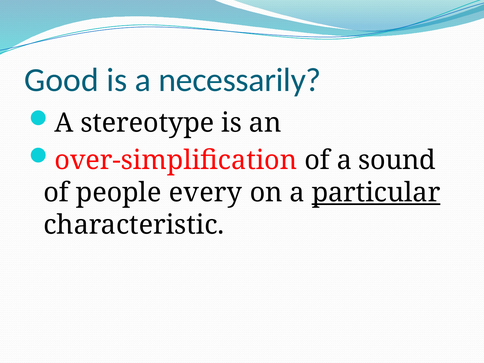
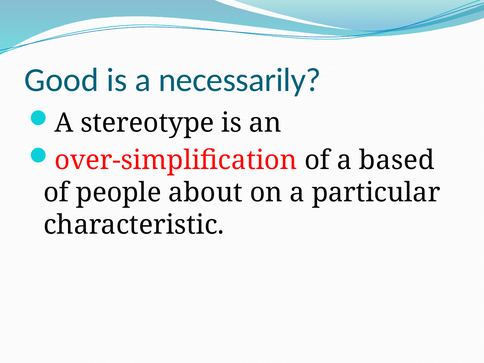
sound: sound -> based (397, 160)
every: every -> about (206, 193)
particular underline: present -> none (376, 193)
